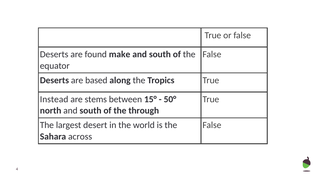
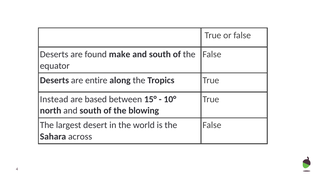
based: based -> entire (96, 80)
stems: stems -> based (96, 99)
50°: 50° -> 10° (170, 99)
through: through -> blowing (144, 111)
